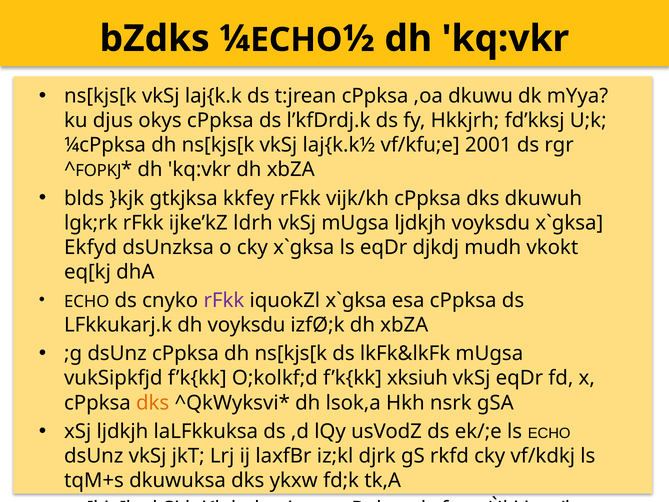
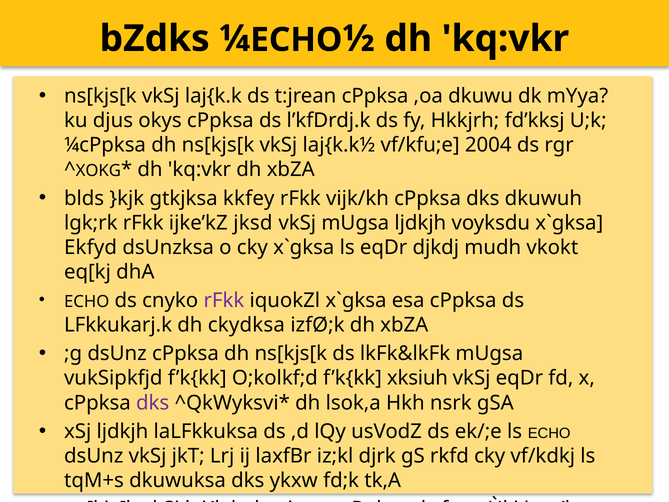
2001: 2001 -> 2004 (488, 145)
FOPKJ: FOPKJ -> XOKG (98, 171)
ldrh: ldrh -> jksd (253, 223)
dh voyksdu: voyksdu -> ckydksa (246, 325)
dks colour: orange -> purple (153, 403)
